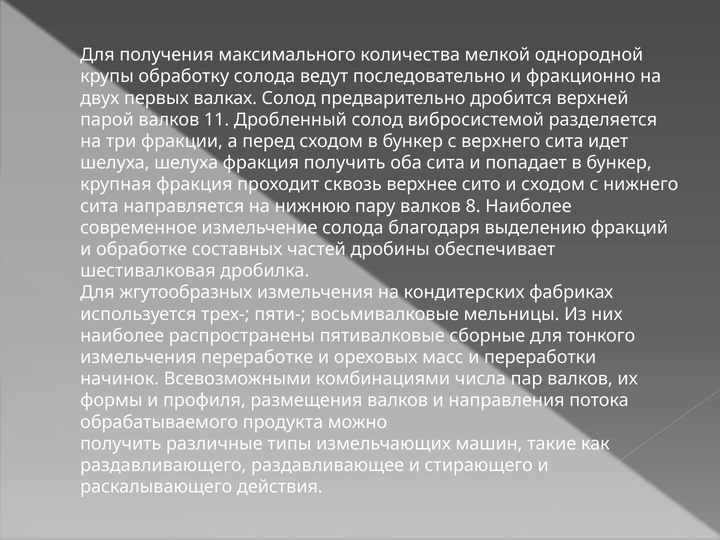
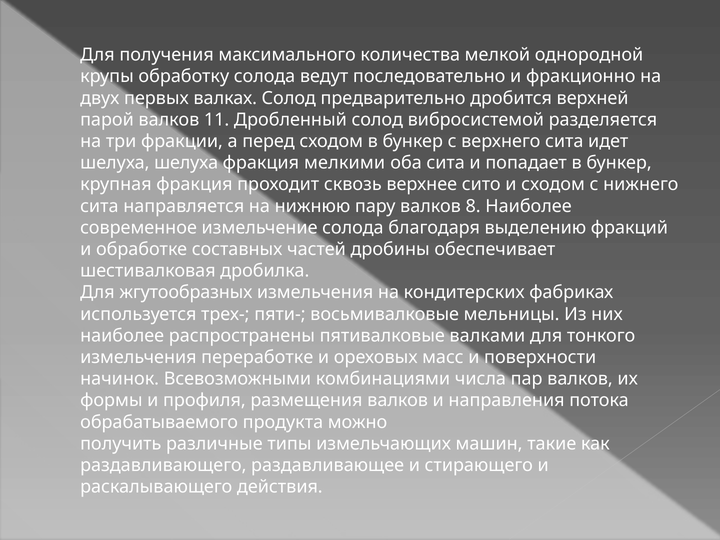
фракция получить: получить -> мелкими (345, 163)
сборные: сборные -> валками (487, 336)
переработки: переработки -> поверхности (540, 357)
